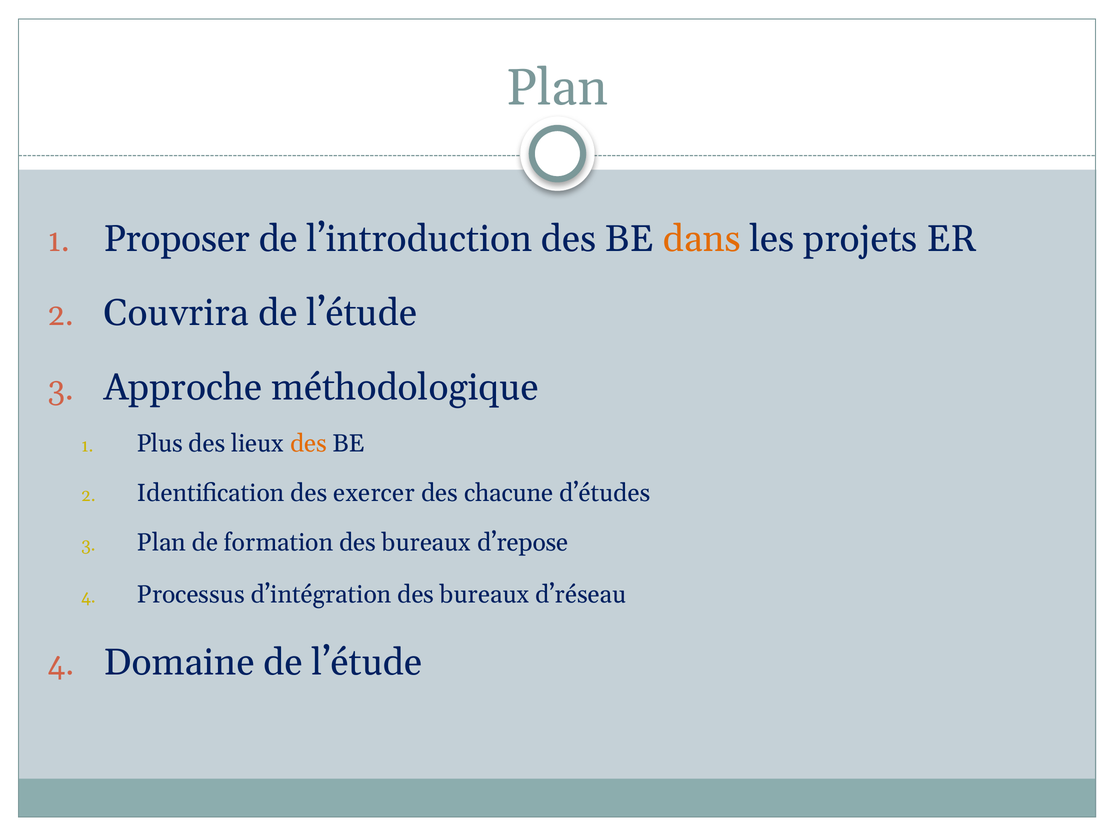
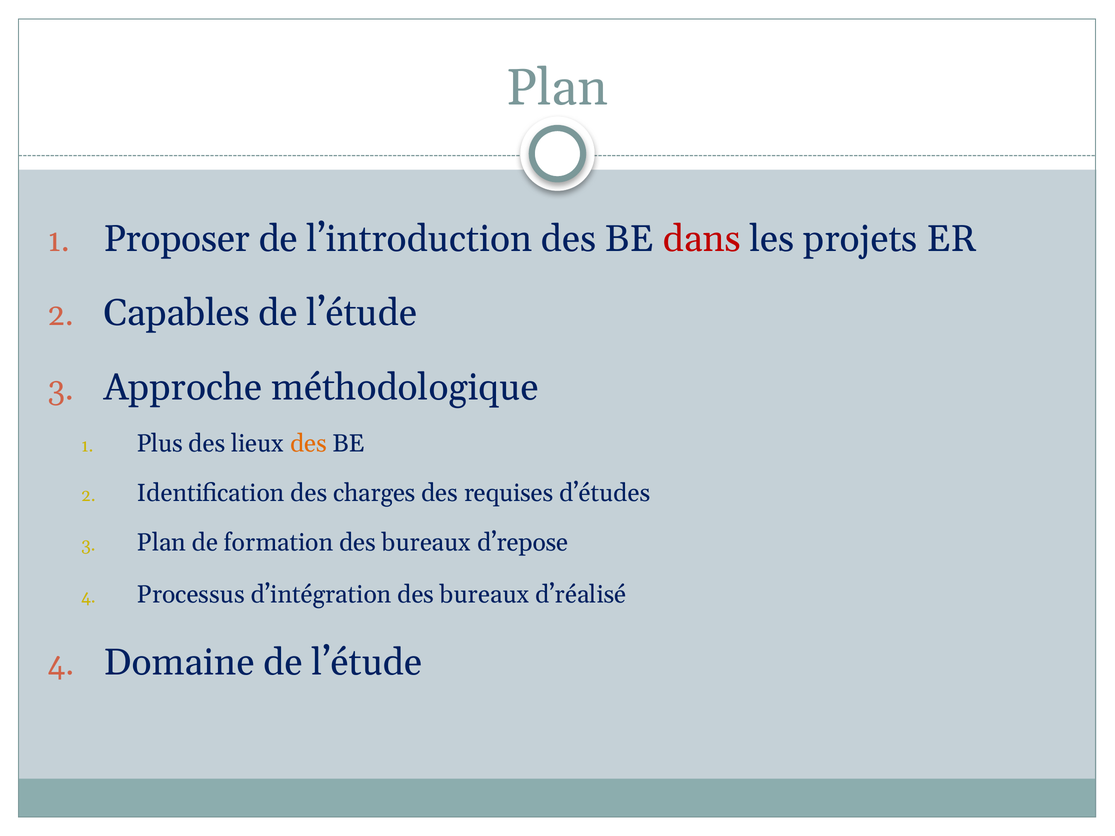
dans colour: orange -> red (702, 239)
Couvrira: Couvrira -> Capables (177, 313)
exercer: exercer -> charges (374, 493)
chacune: chacune -> requises (509, 493)
d’réseau: d’réseau -> d’réalisé (581, 595)
